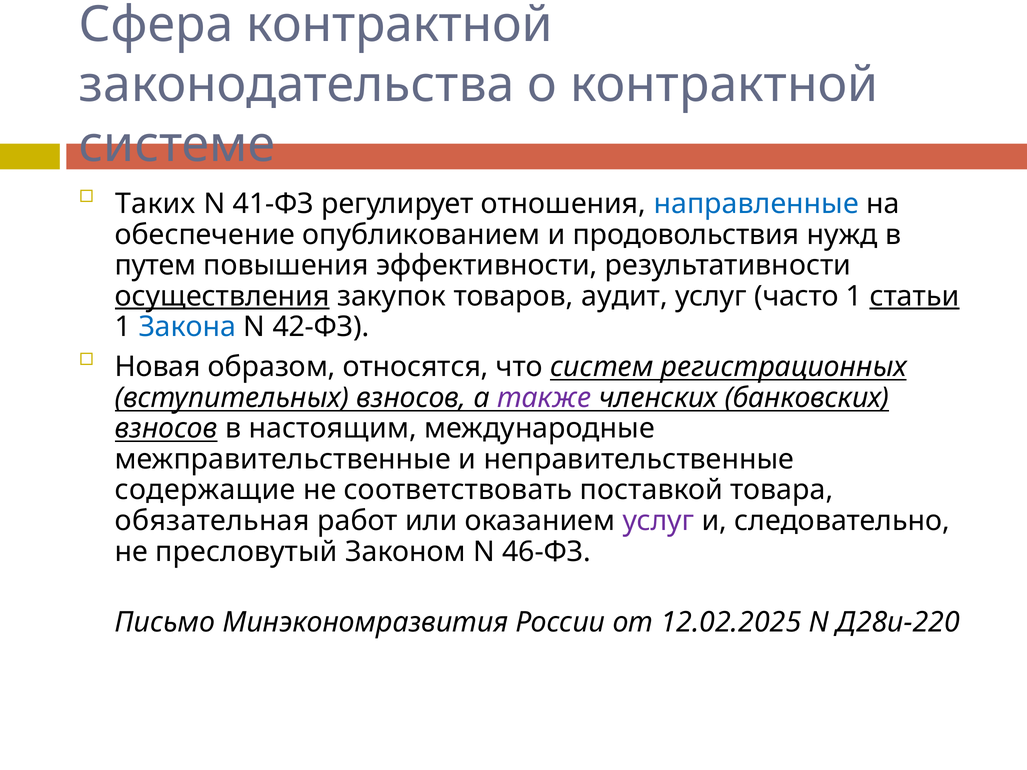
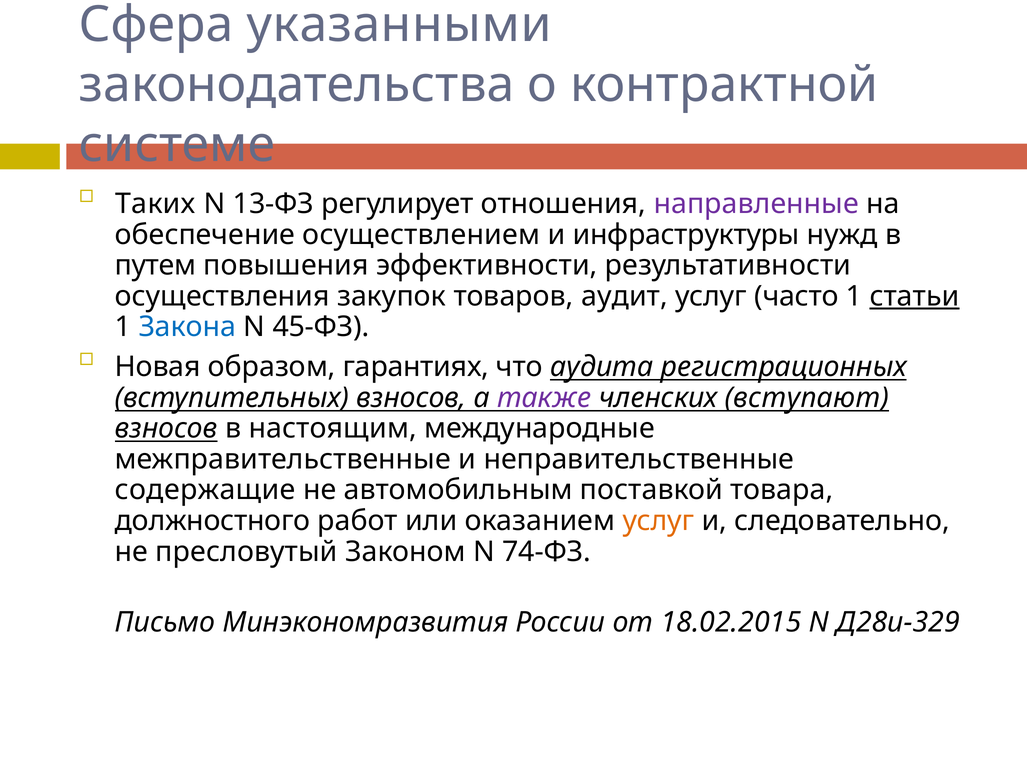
Сфера контрактной: контрактной -> указанными (399, 25)
41-ФЗ: 41-ФЗ -> 13-ФЗ (273, 204)
направленные colour: blue -> purple (756, 204)
опубликованием: опубликованием -> осуществлением (421, 235)
продовольствия: продовольствия -> инфраструктуры (686, 235)
осуществления underline: present -> none (222, 296)
42-ФЗ: 42-ФЗ -> 45-ФЗ (321, 327)
относятся: относятся -> гарантиях (416, 367)
систем: систем -> аудита (602, 367)
банковских: банковских -> вступают (807, 398)
соответствовать: соответствовать -> автомобильным (458, 490)
обязательная: обязательная -> должностного (213, 521)
услуг colour: purple -> orange (658, 521)
46-ФЗ: 46-ФЗ -> 74-ФЗ (547, 552)
12.02.2025: 12.02.2025 -> 18.02.2015 (731, 622)
Д28и-220: Д28и-220 -> Д28и-329 (898, 622)
